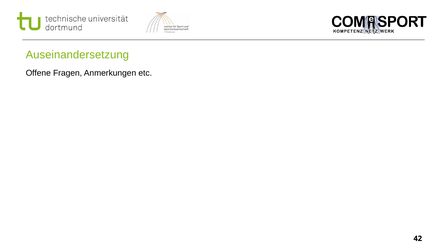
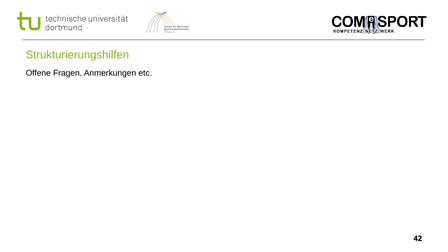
Auseinandersetzung: Auseinandersetzung -> Strukturierungshilfen (77, 55)
